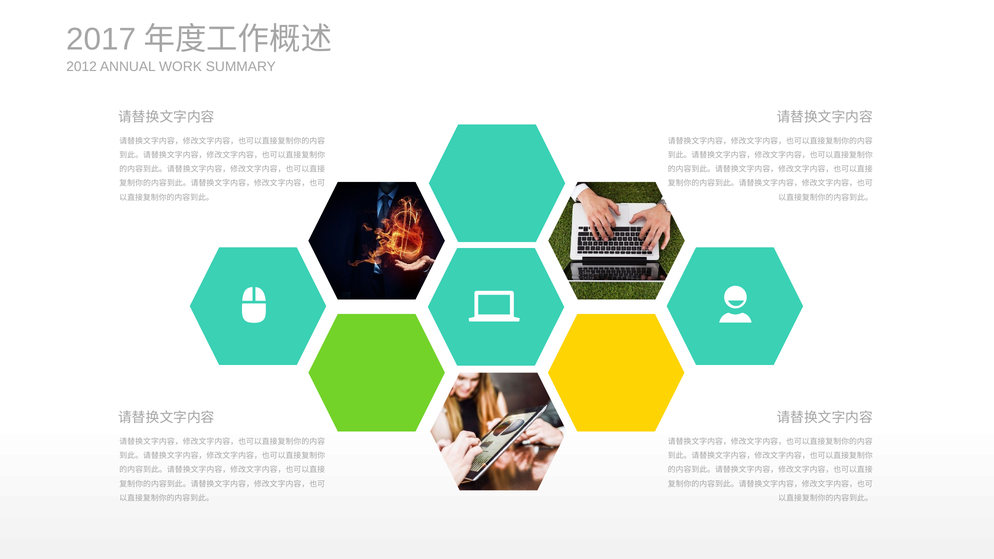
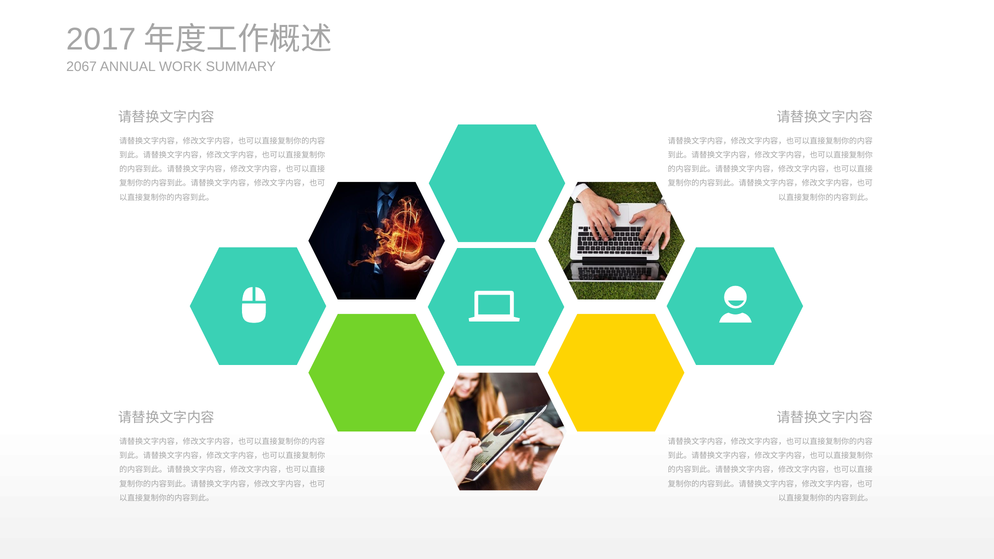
2012: 2012 -> 2067 (82, 67)
